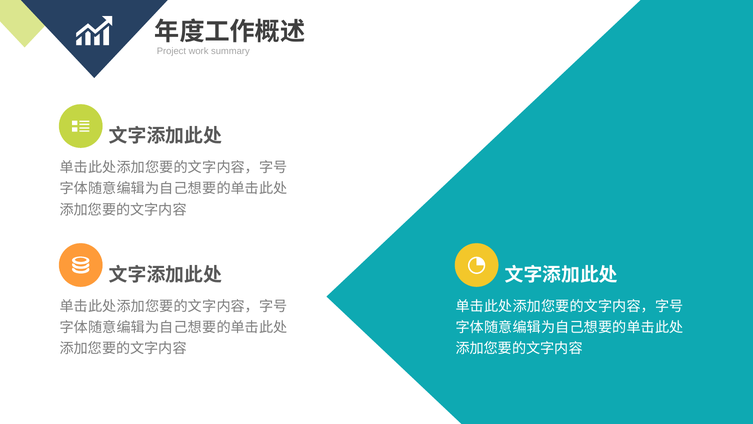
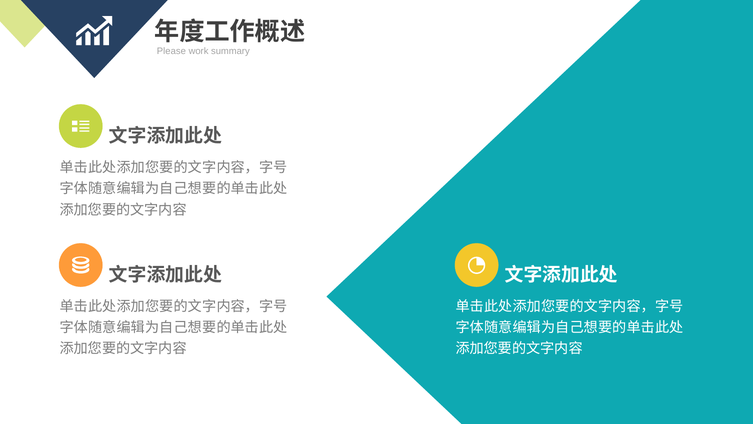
Project: Project -> Please (171, 51)
